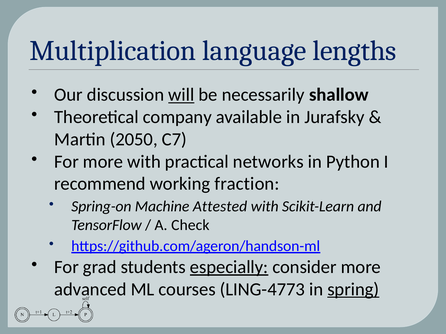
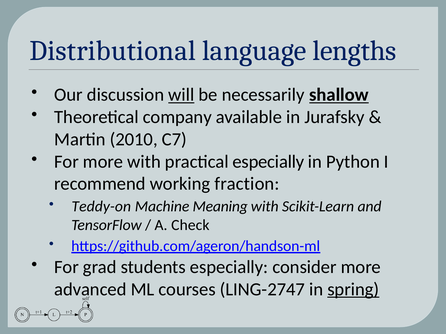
Multiplication: Multiplication -> Distributional (113, 51)
shallow underline: none -> present (339, 95)
2050: 2050 -> 2010 (134, 140)
practical networks: networks -> especially (268, 162)
Spring-on: Spring-on -> Teddy-on (101, 207)
Attested: Attested -> Meaning (220, 207)
especially underline: present -> none (229, 267)
LING-4773: LING-4773 -> LING-2747 (262, 290)
